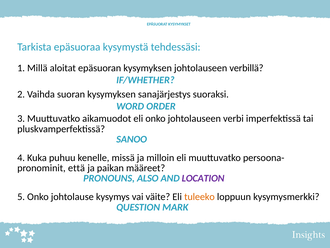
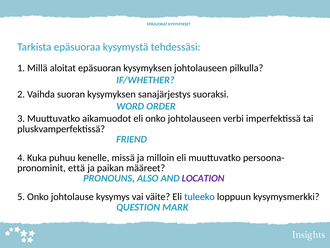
verbillä: verbillä -> pilkulla (246, 68)
SANOO: SANOO -> FRIEND (132, 139)
tuleeko colour: orange -> blue (199, 197)
